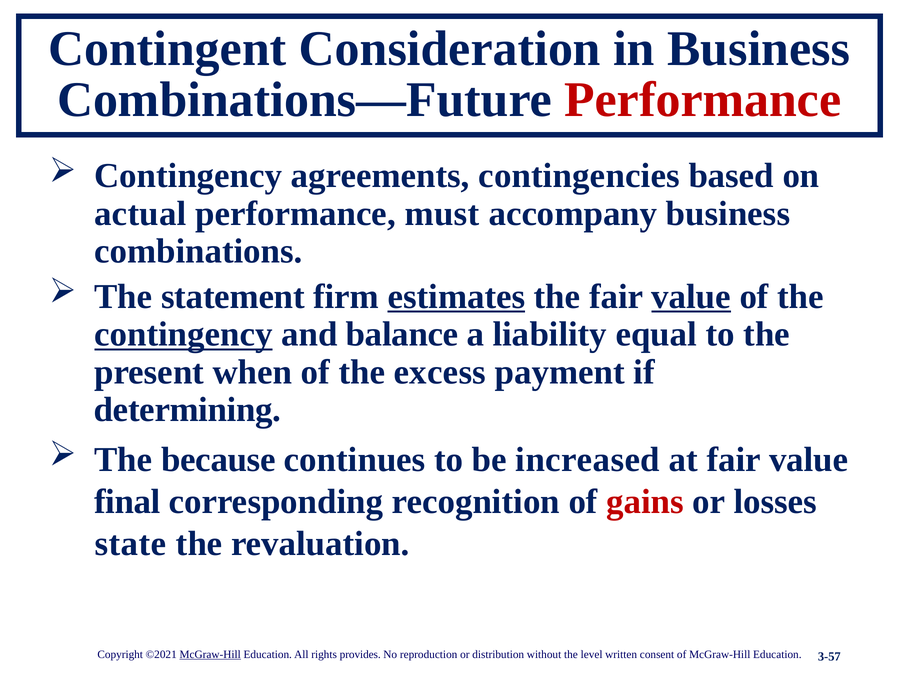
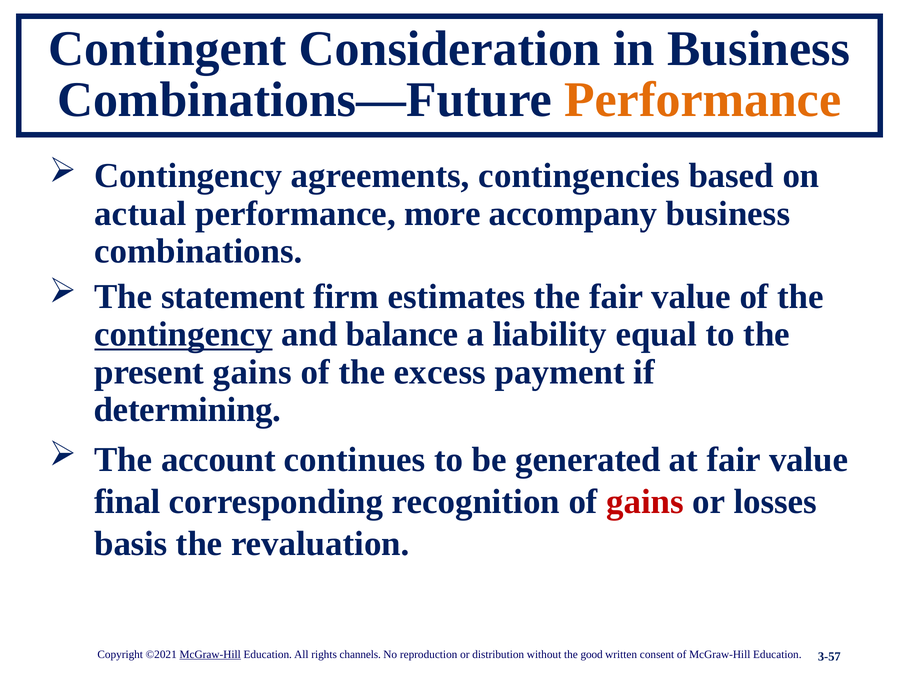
Performance colour: red -> orange (703, 100)
must: must -> more (442, 214)
estimates underline: present -> none (457, 297)
value underline: present -> none (691, 297)
present when: when -> gains (252, 372)
because: because -> account (218, 460)
increased: increased -> generated (588, 460)
state: state -> basis (131, 544)
provides: provides -> channels (360, 655)
level: level -> good (592, 655)
